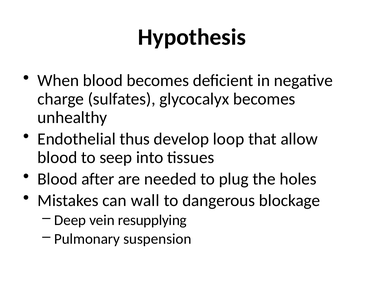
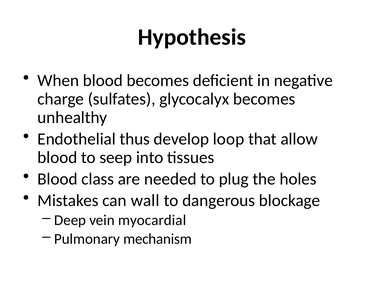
after: after -> class (98, 179)
resupplying: resupplying -> myocardial (152, 220)
suspension: suspension -> mechanism (157, 239)
